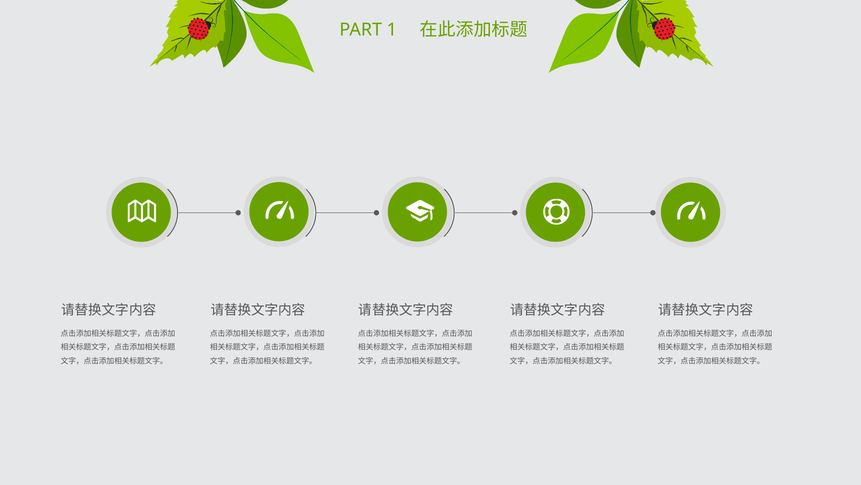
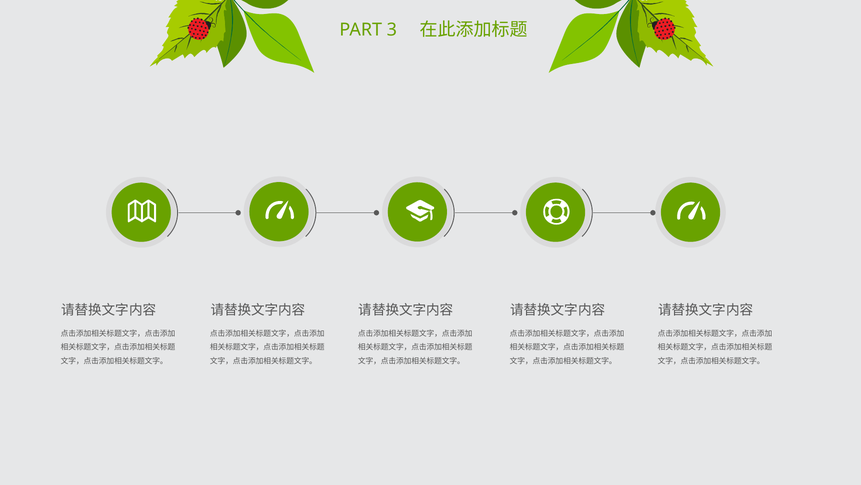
1: 1 -> 3 (392, 30)
